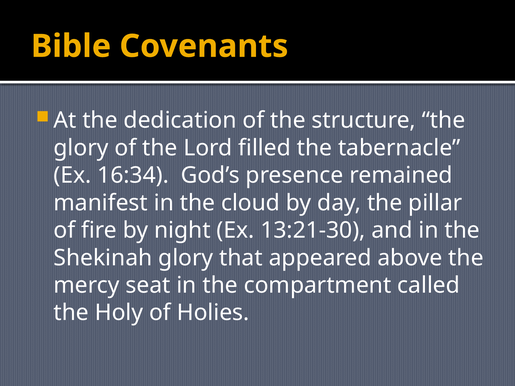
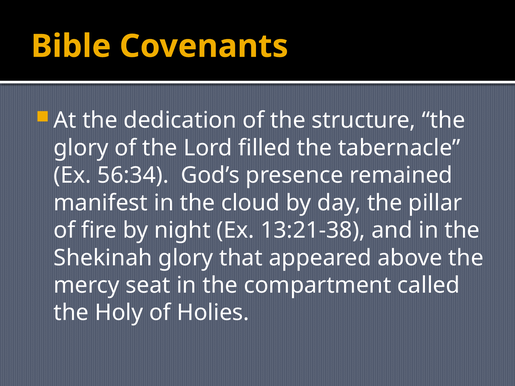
16:34: 16:34 -> 56:34 (133, 175)
13:21-30: 13:21-30 -> 13:21-38 (313, 230)
